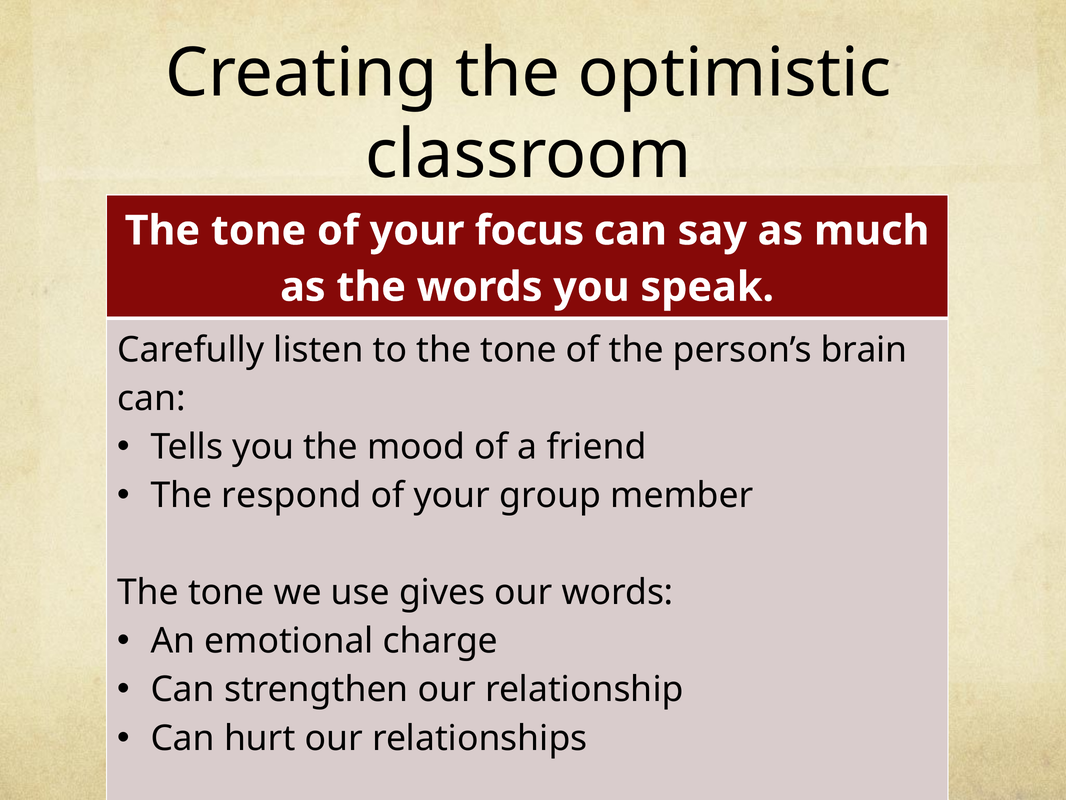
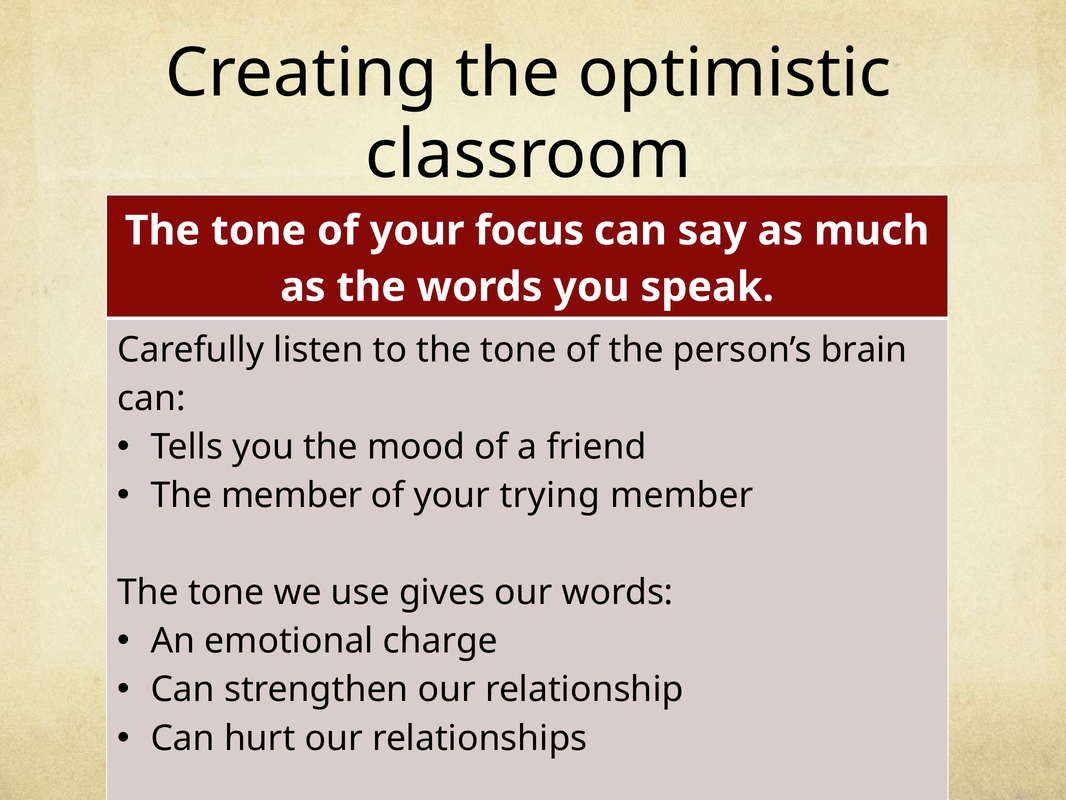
The respond: respond -> member (292, 495)
group: group -> trying (550, 495)
